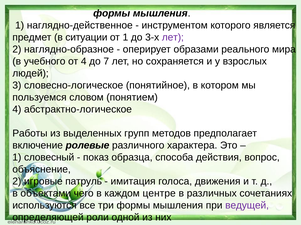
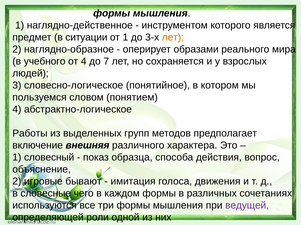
лет colour: purple -> orange (173, 37)
ролевые: ролевые -> внешняя (88, 146)
патруль: патруль -> бывают (84, 182)
объектами: объектами -> словесные (46, 194)
каждом центре: центре -> формы (159, 194)
